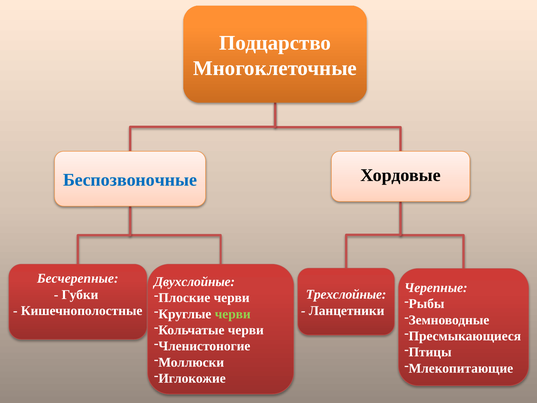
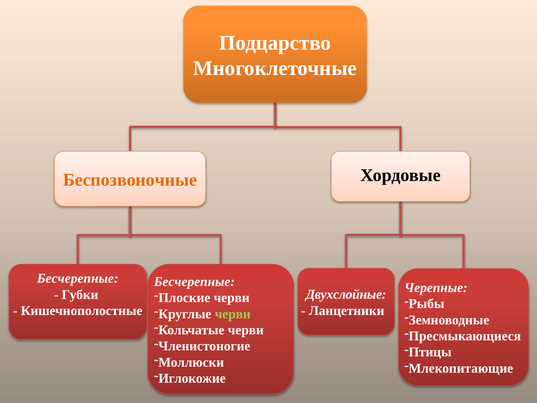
Беспозвоночные colour: blue -> orange (130, 180)
Двухслойные: Двухслойные -> Бесчерепные (194, 282)
Трехслойные: Трехслойные -> Двухслойные (346, 294)
